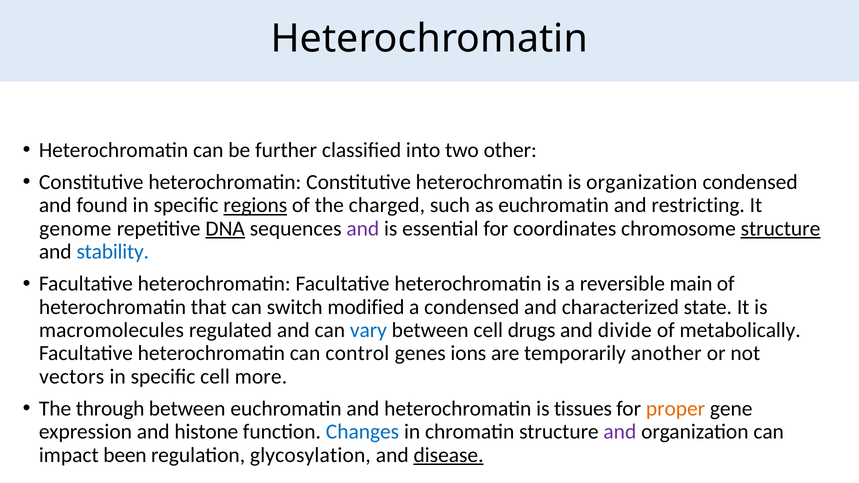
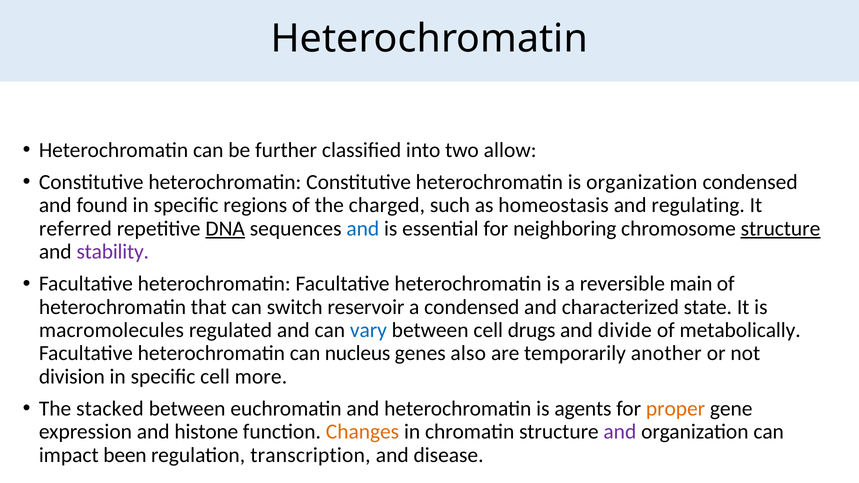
other: other -> allow (510, 150)
regions underline: present -> none (255, 205)
as euchromatin: euchromatin -> homeostasis (554, 205)
restricting: restricting -> regulating (698, 205)
genome: genome -> referred (75, 229)
and colour: purple -> blue (363, 229)
coordinates: coordinates -> neighboring (565, 229)
stability colour: blue -> purple (113, 252)
modified: modified -> reservoir (366, 307)
control: control -> nucleus (358, 354)
ions: ions -> also (468, 354)
vectors: vectors -> division (72, 377)
through: through -> stacked (110, 409)
tissues: tissues -> agents (583, 409)
Changes colour: blue -> orange (363, 432)
glycosylation: glycosylation -> transcription (310, 455)
disease underline: present -> none (449, 455)
